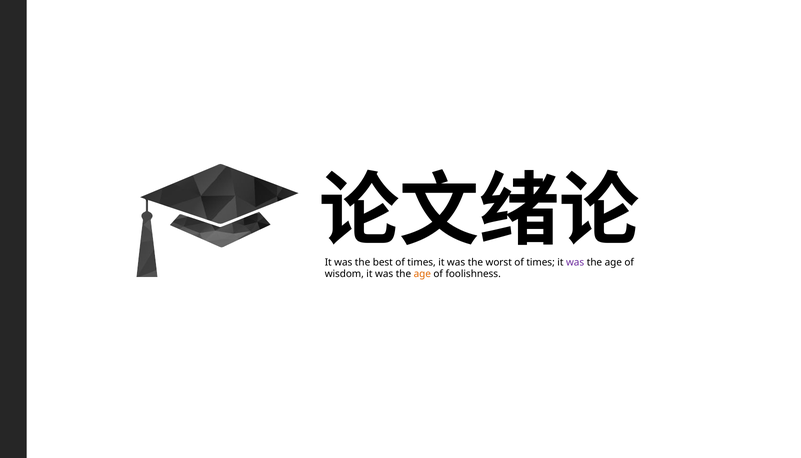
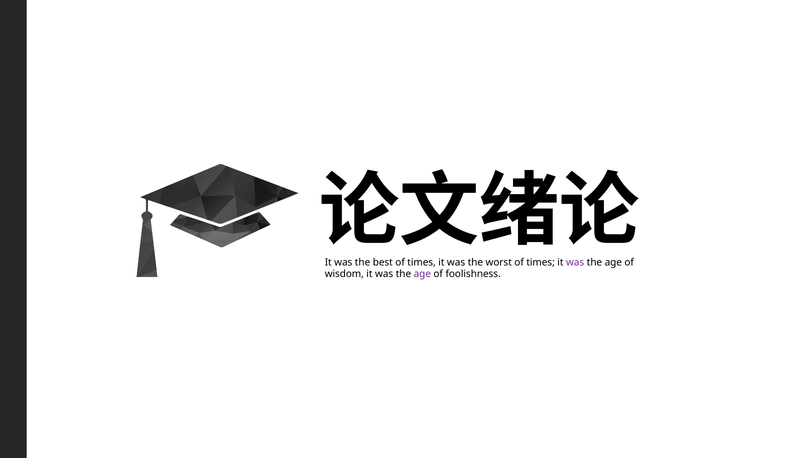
age colour: orange -> purple (422, 274)
